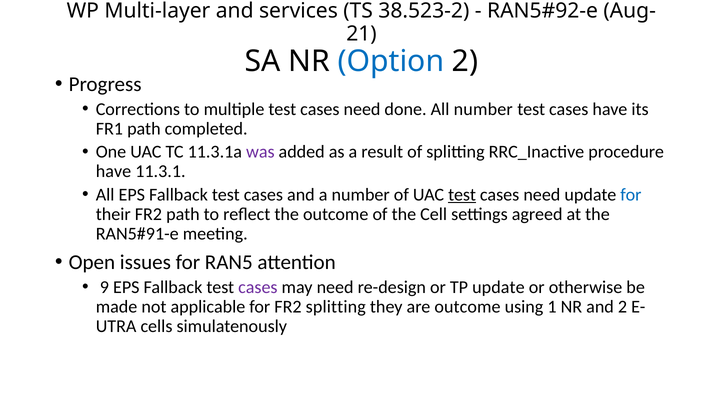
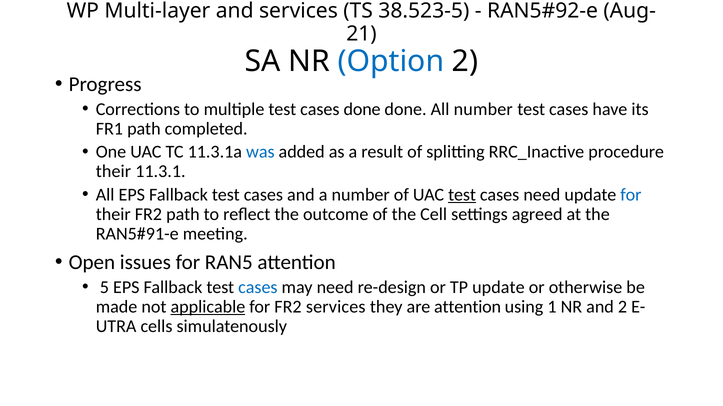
38.523-2: 38.523-2 -> 38.523-5 (424, 11)
multiple test cases need: need -> done (362, 109)
was colour: purple -> blue (260, 152)
have: have -> their (113, 172)
9: 9 -> 5 (104, 288)
cases colour: purple -> blue (258, 288)
applicable underline: none -> present (208, 307)
FR2 splitting: splitting -> services (336, 307)
are outcome: outcome -> attention (468, 307)
